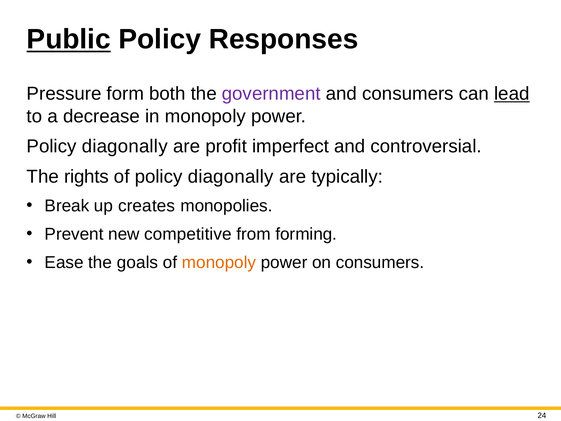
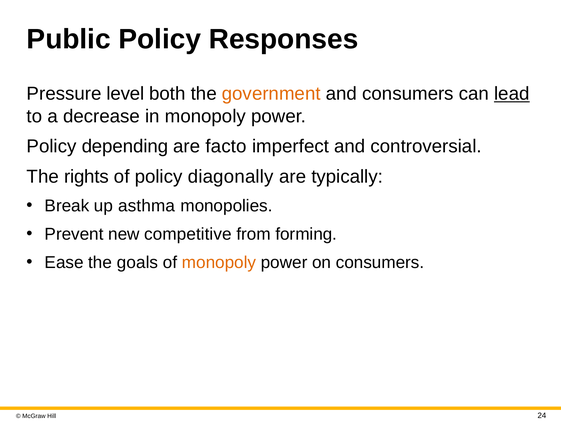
Public underline: present -> none (69, 39)
form: form -> level (125, 94)
government colour: purple -> orange (271, 94)
diagonally: diagonally -> depending (125, 146)
profit: profit -> facto (226, 146)
creates: creates -> asthma (147, 206)
